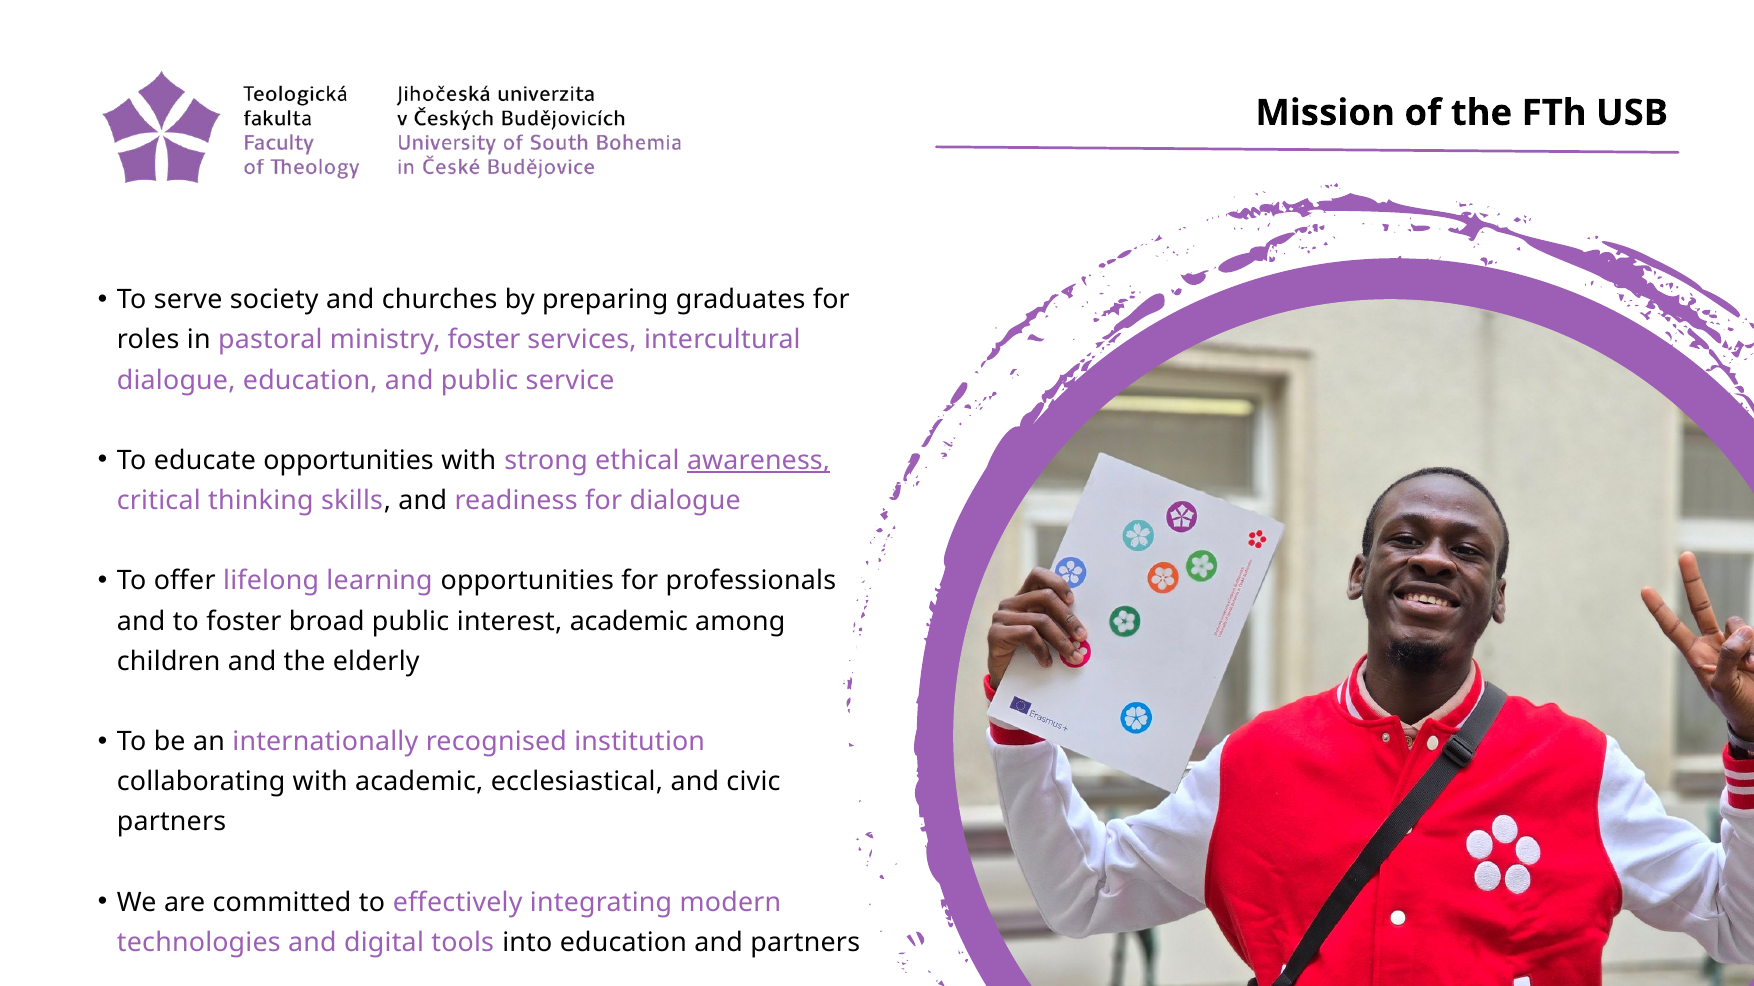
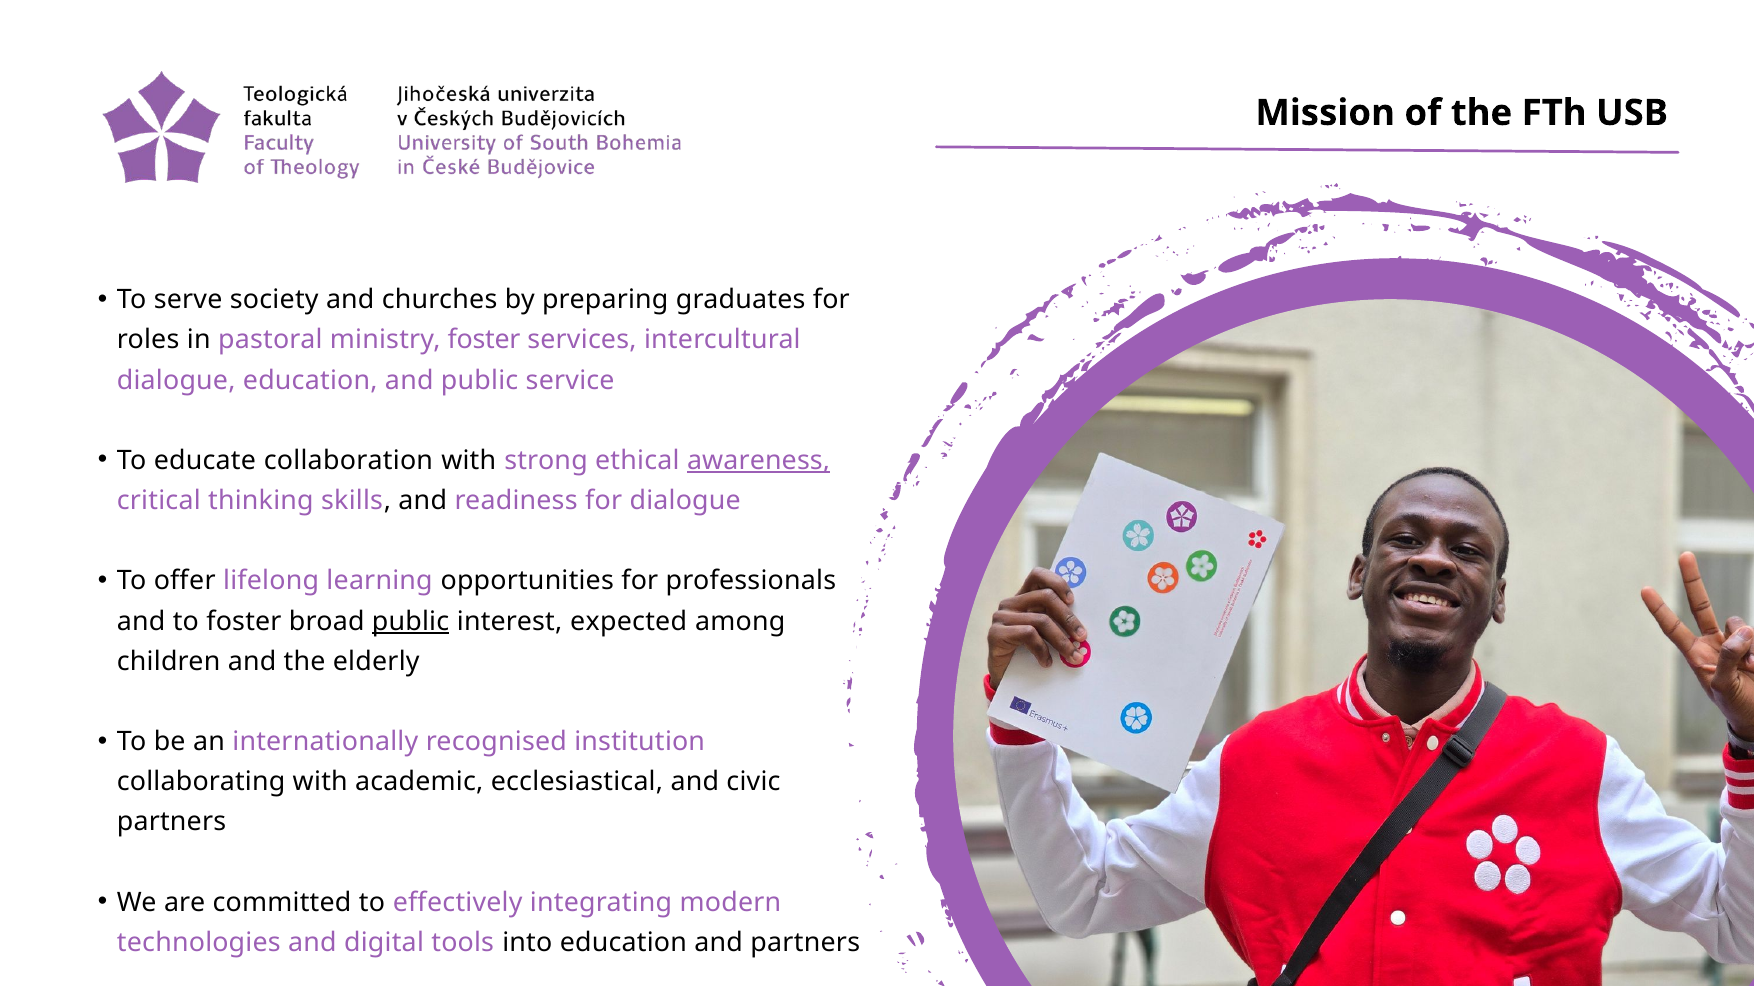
educate opportunities: opportunities -> collaboration (348, 461)
public underline: none -> present (411, 622)
interest academic: academic -> expected (629, 622)
